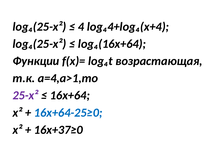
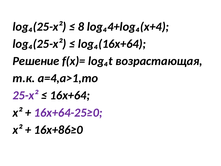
4: 4 -> 8 (81, 27)
Функции: Функции -> Решение (36, 61)
16x+64-25≥0 colour: blue -> purple (68, 112)
16x+37≥0: 16x+37≥0 -> 16x+86≥0 (58, 130)
